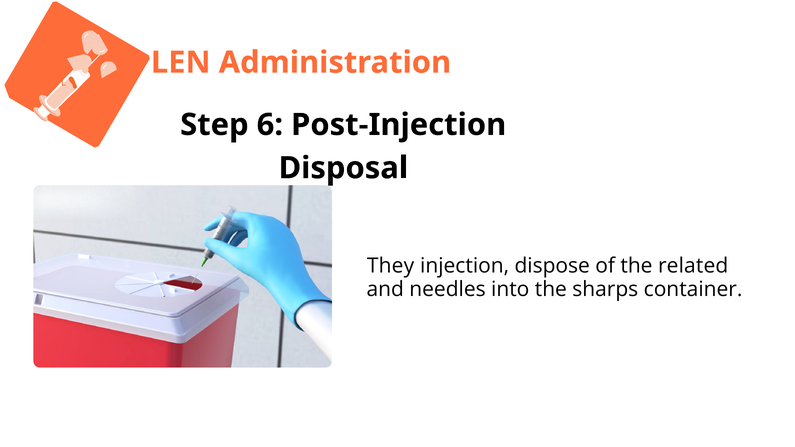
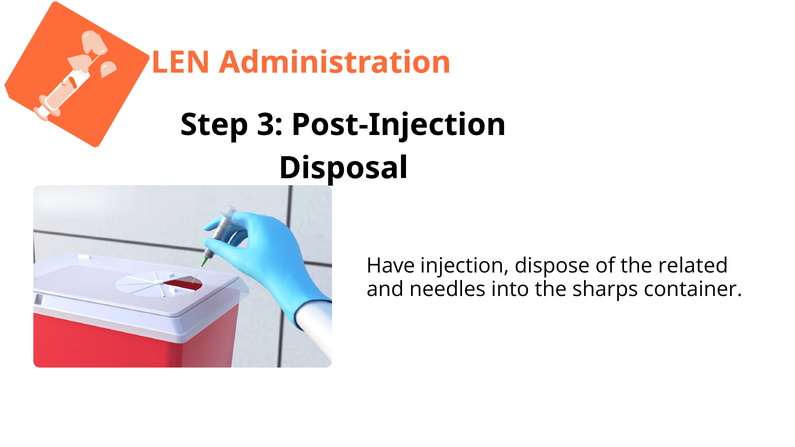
6: 6 -> 3 (270, 125)
They: They -> Have (391, 266)
